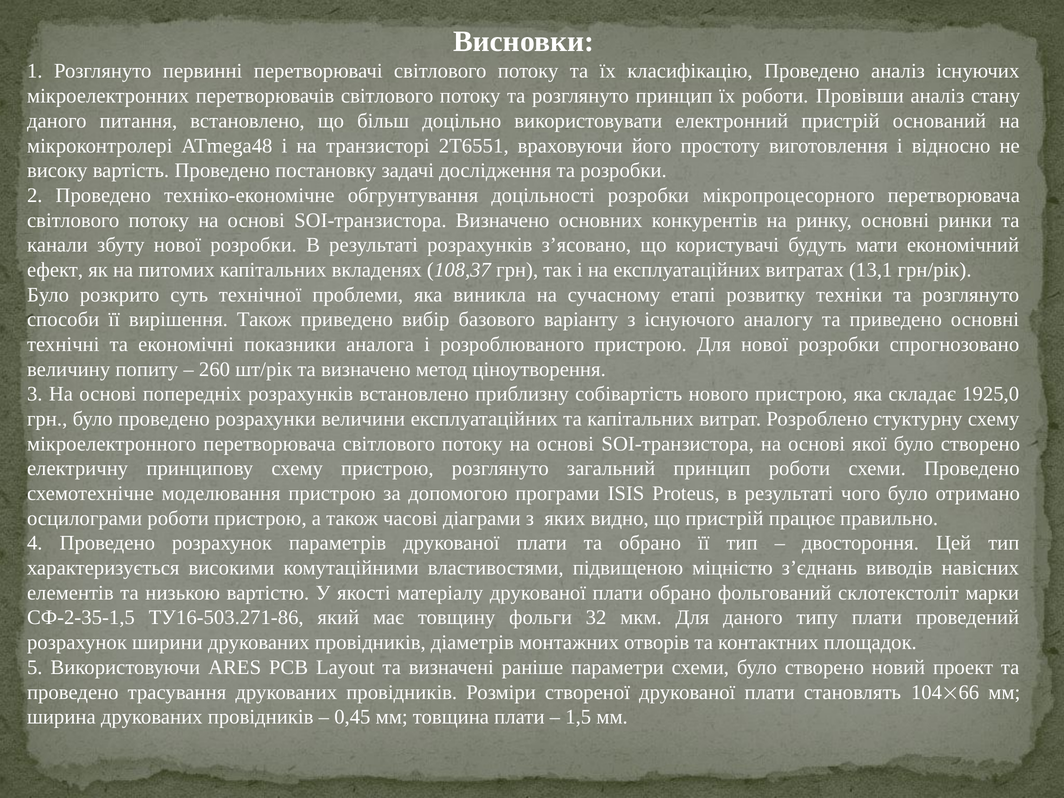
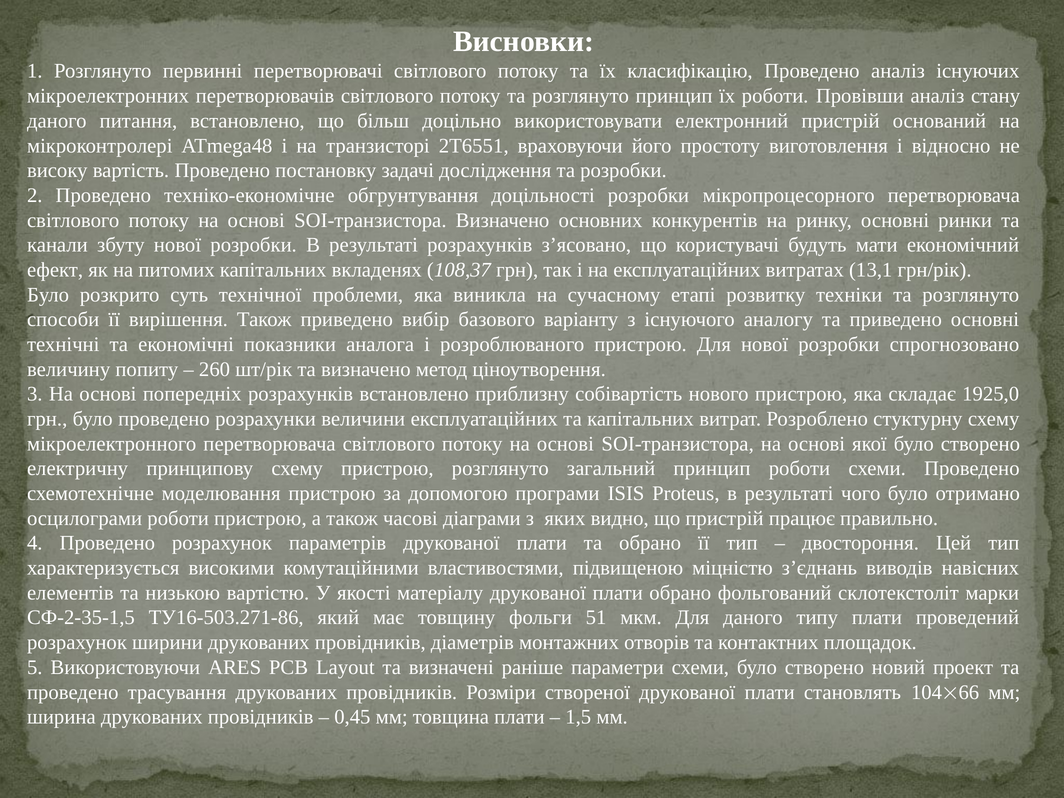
32: 32 -> 51 (596, 618)
